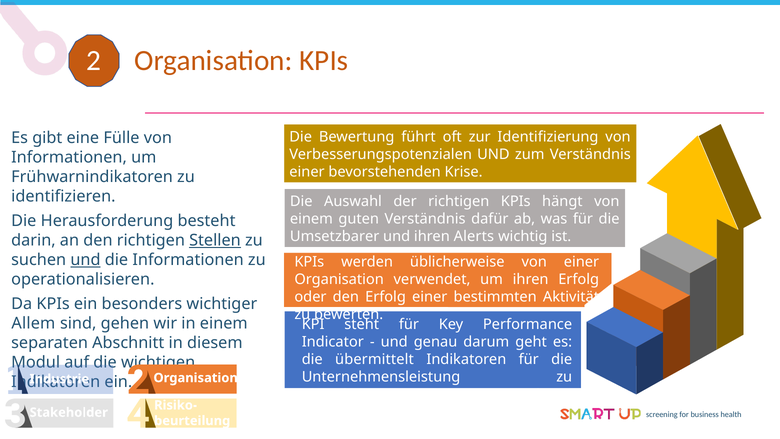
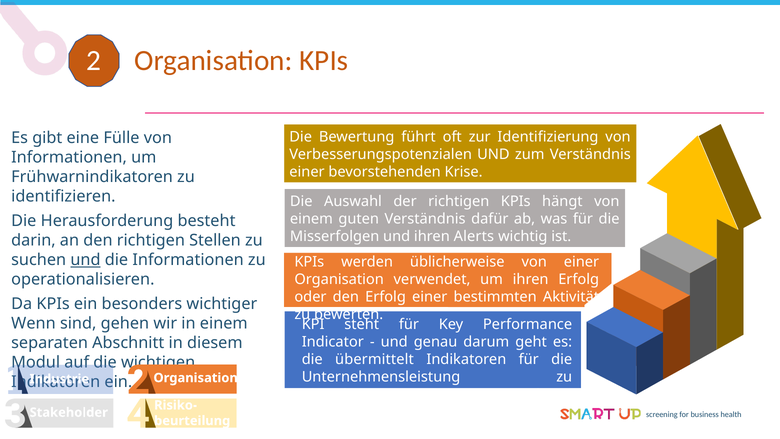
Umsetzbarer: Umsetzbarer -> Misserfolgen (335, 236)
Stellen underline: present -> none (215, 240)
Allem: Allem -> Wenn (33, 323)
